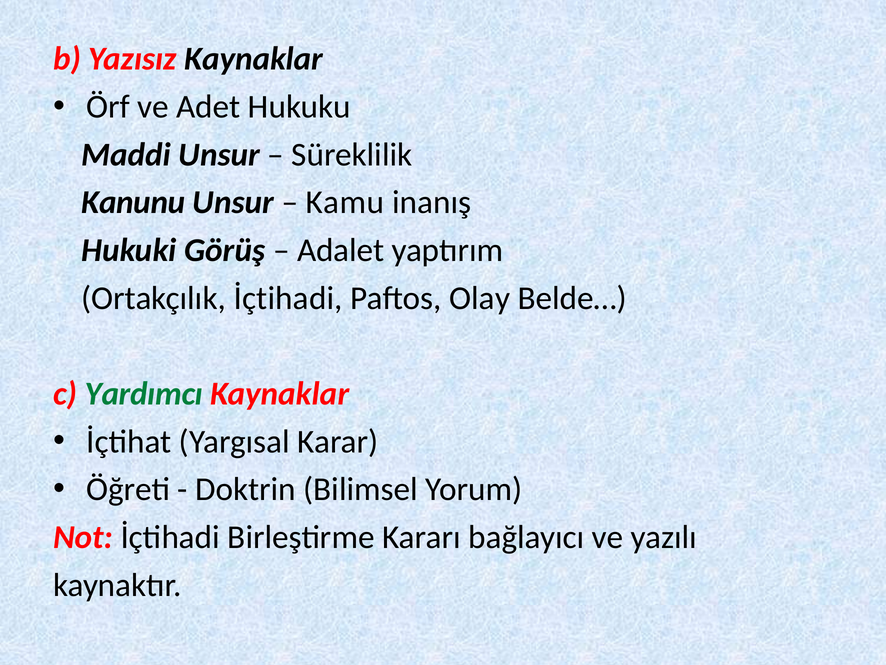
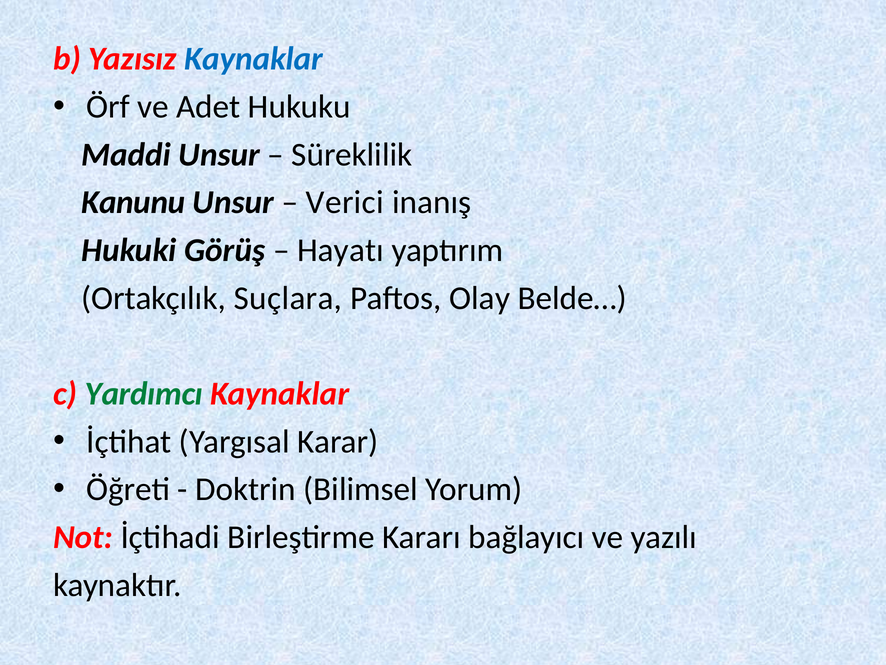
Kaynaklar colour: black -> blue (254, 59)
Kamu: Kamu -> Verici (345, 202)
Adalet: Adalet -> Hayatı (341, 250)
Ortakçılık İçtihadi: İçtihadi -> Suçlara (288, 298)
